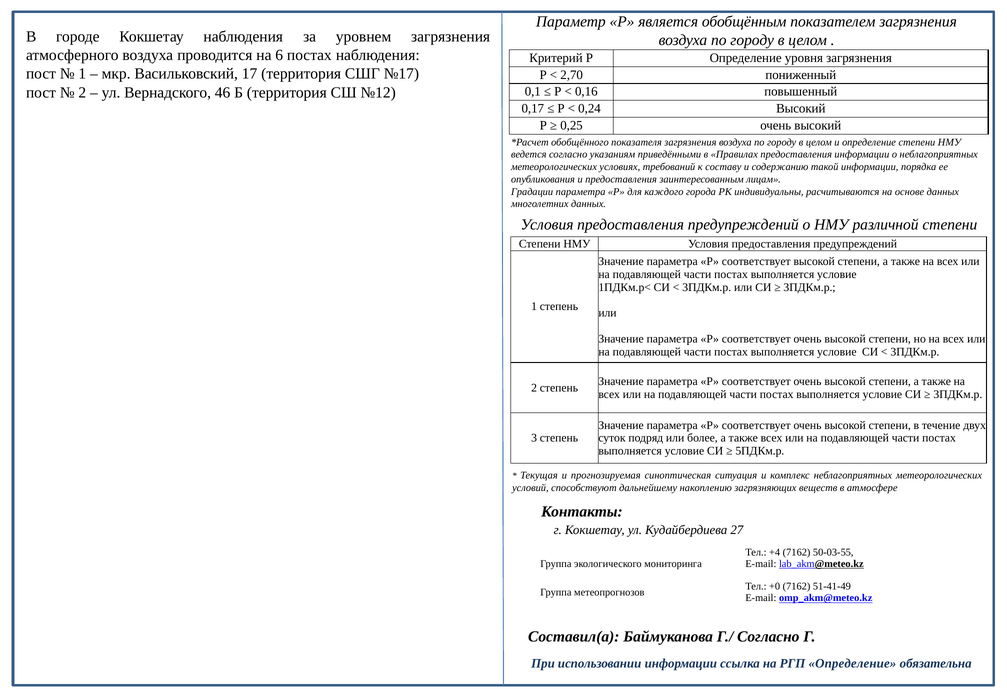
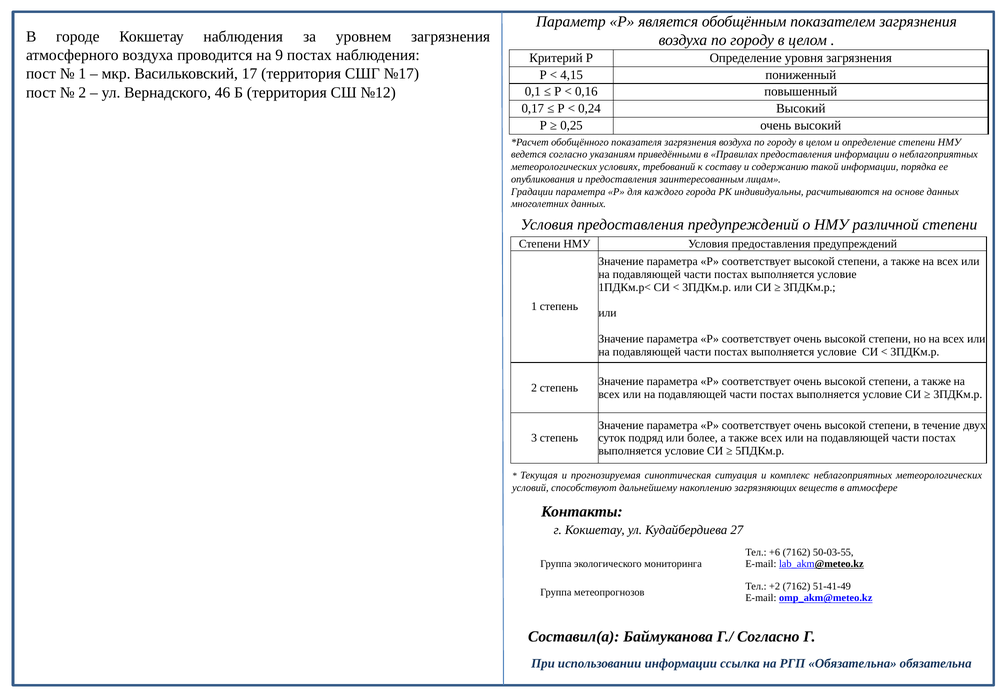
6: 6 -> 9 (279, 55)
2,70: 2,70 -> 4,15 (572, 75)
+4: +4 -> +6 (775, 553)
+0: +0 -> +2 (775, 587)
РГП Определение: Определение -> Обязательна (853, 664)
